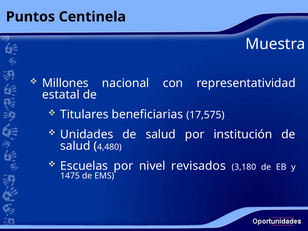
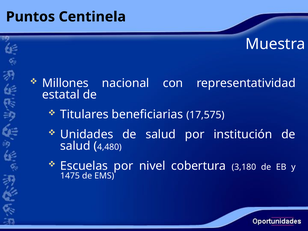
revisados: revisados -> cobertura (199, 166)
